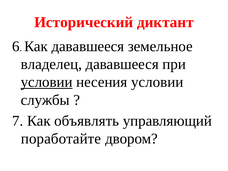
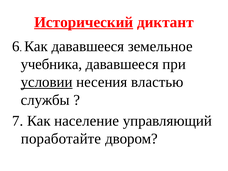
Исторический underline: none -> present (84, 22)
владелец: владелец -> учебника (51, 64)
несения условии: условии -> властью (157, 82)
объявлять: объявлять -> население (87, 121)
